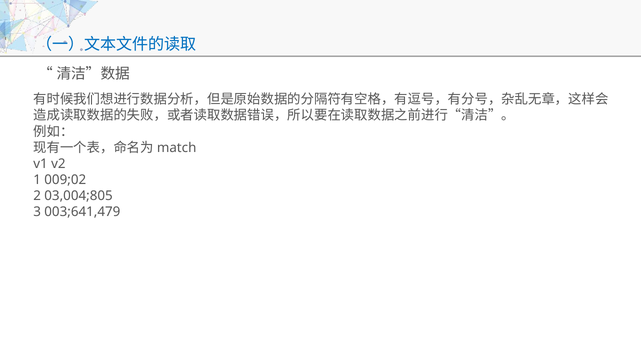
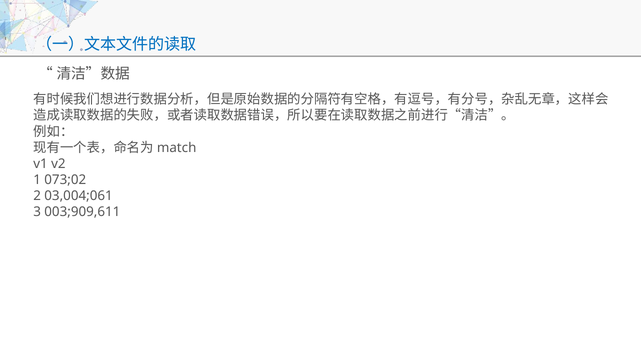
009;02: 009;02 -> 073;02 (65, 180)
03,004;805: 03,004;805 -> 03,004;061 (79, 196)
003;641,479: 003;641,479 -> 003;909,611 (82, 212)
